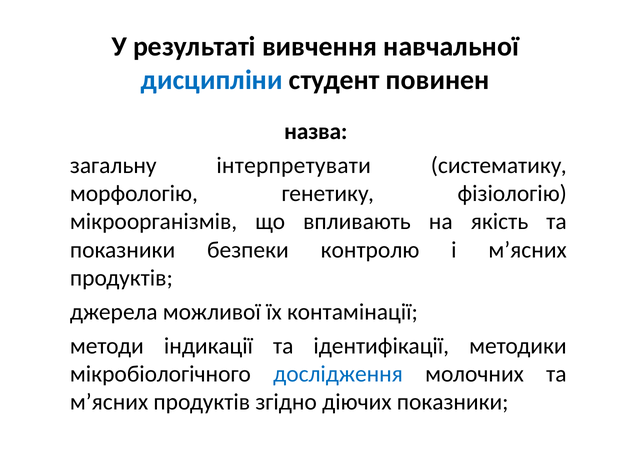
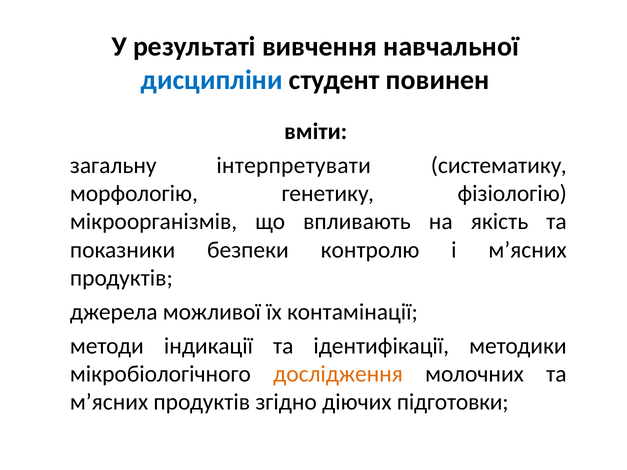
назва: назва -> вміти (316, 132)
дослідження colour: blue -> orange (338, 374)
діючих показники: показники -> підготовки (453, 402)
